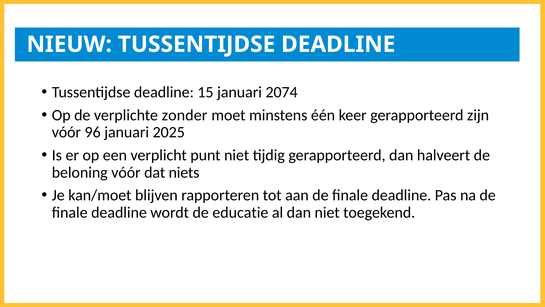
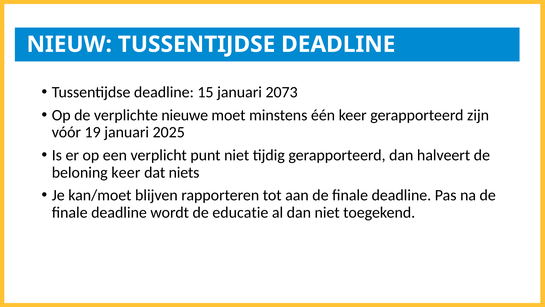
2074: 2074 -> 2073 (282, 92)
zonder: zonder -> nieuwe (185, 115)
96: 96 -> 19 (93, 132)
beloning vóór: vóór -> keer (126, 172)
